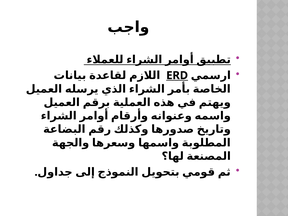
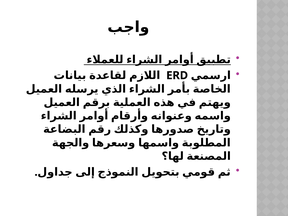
ERD underline: present -> none (177, 75)
